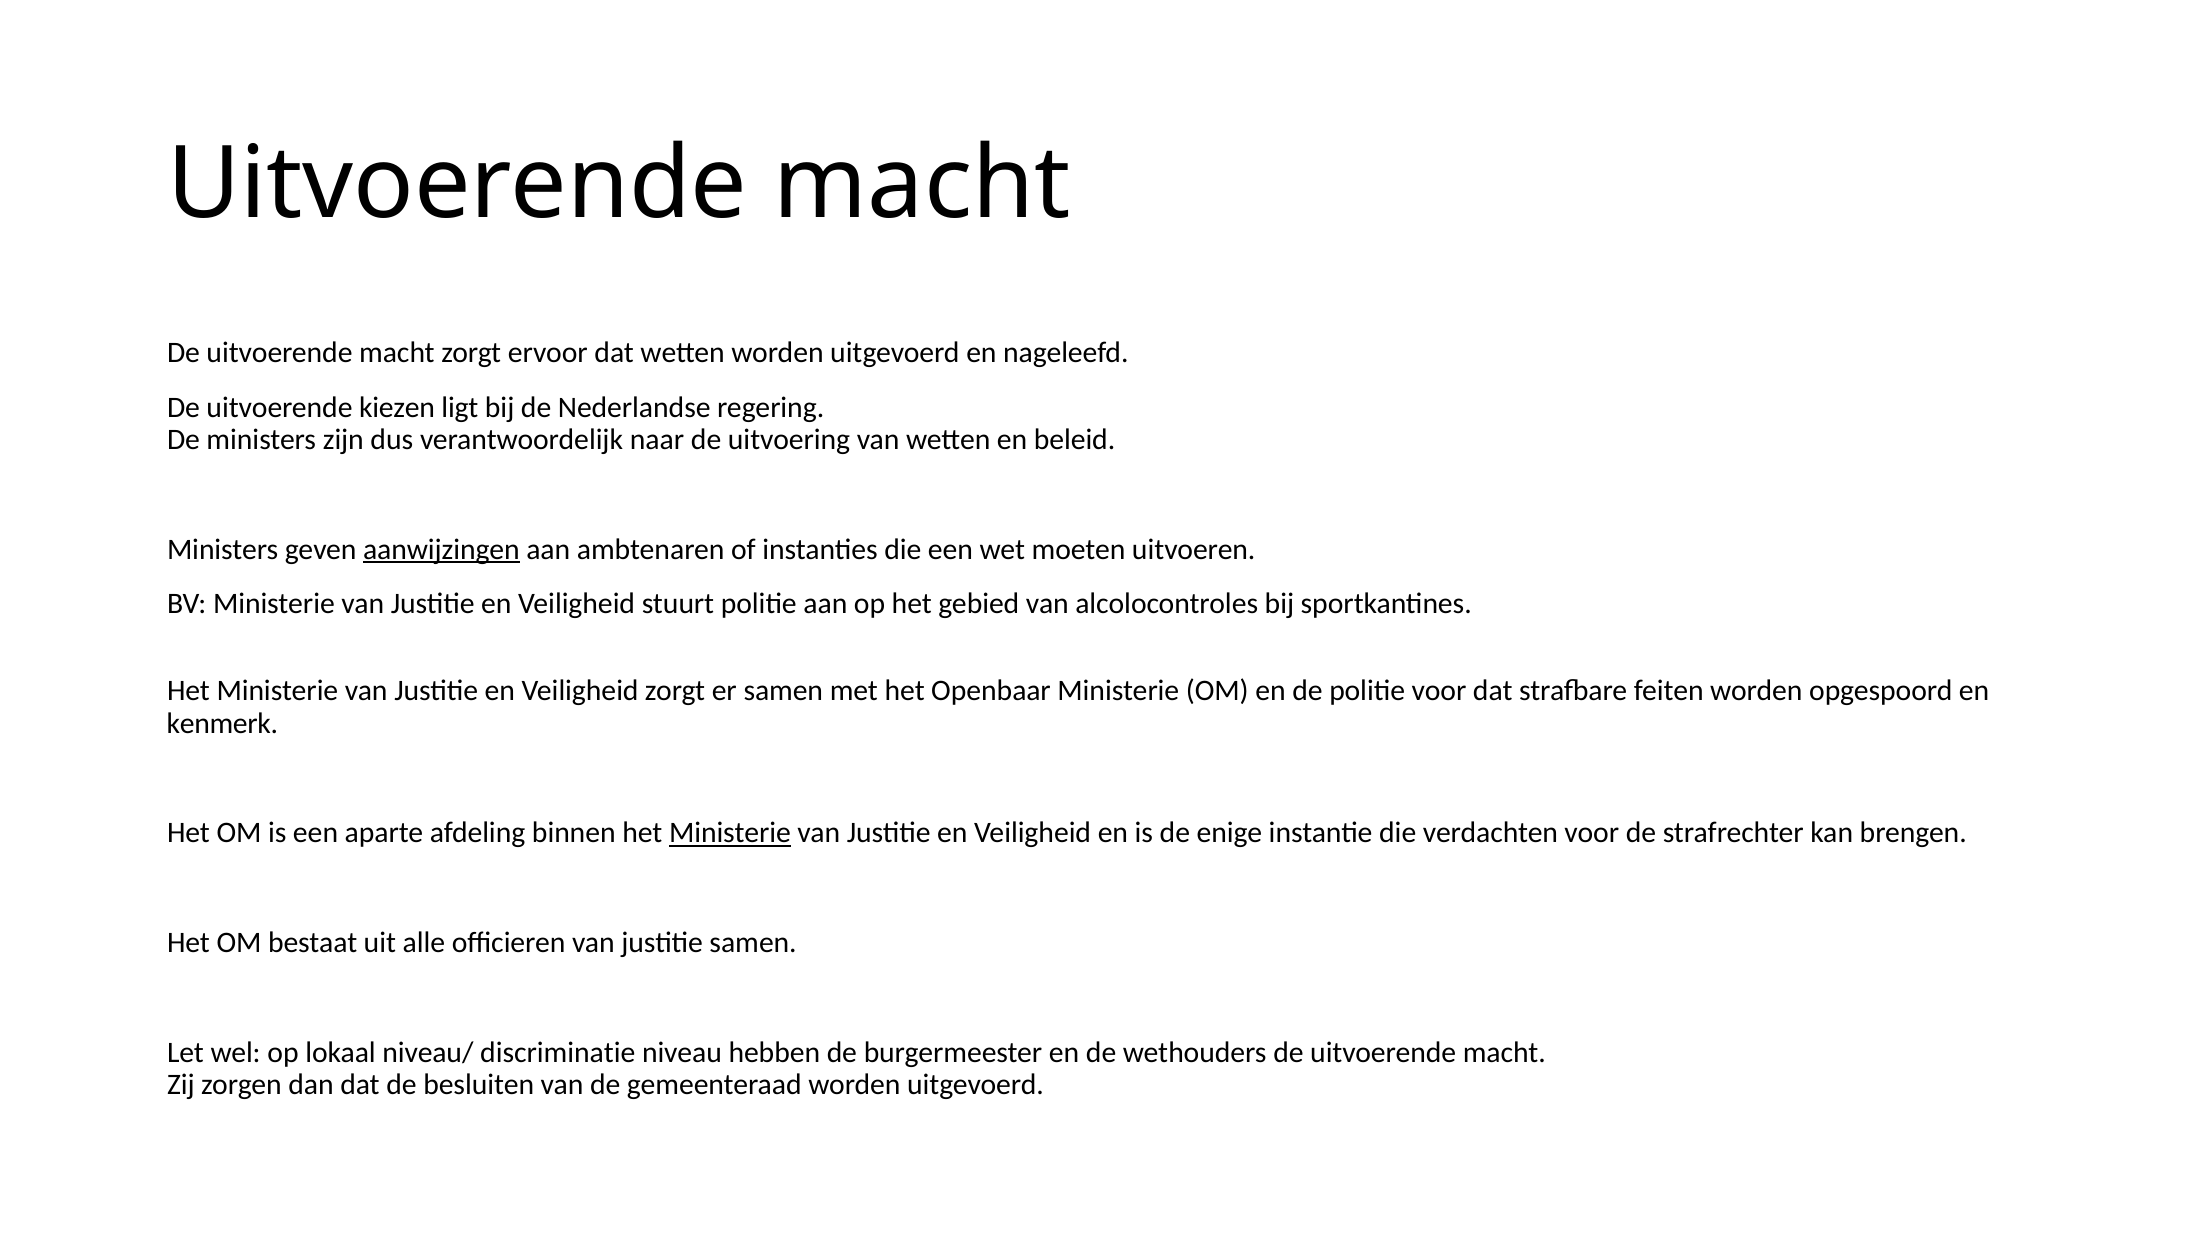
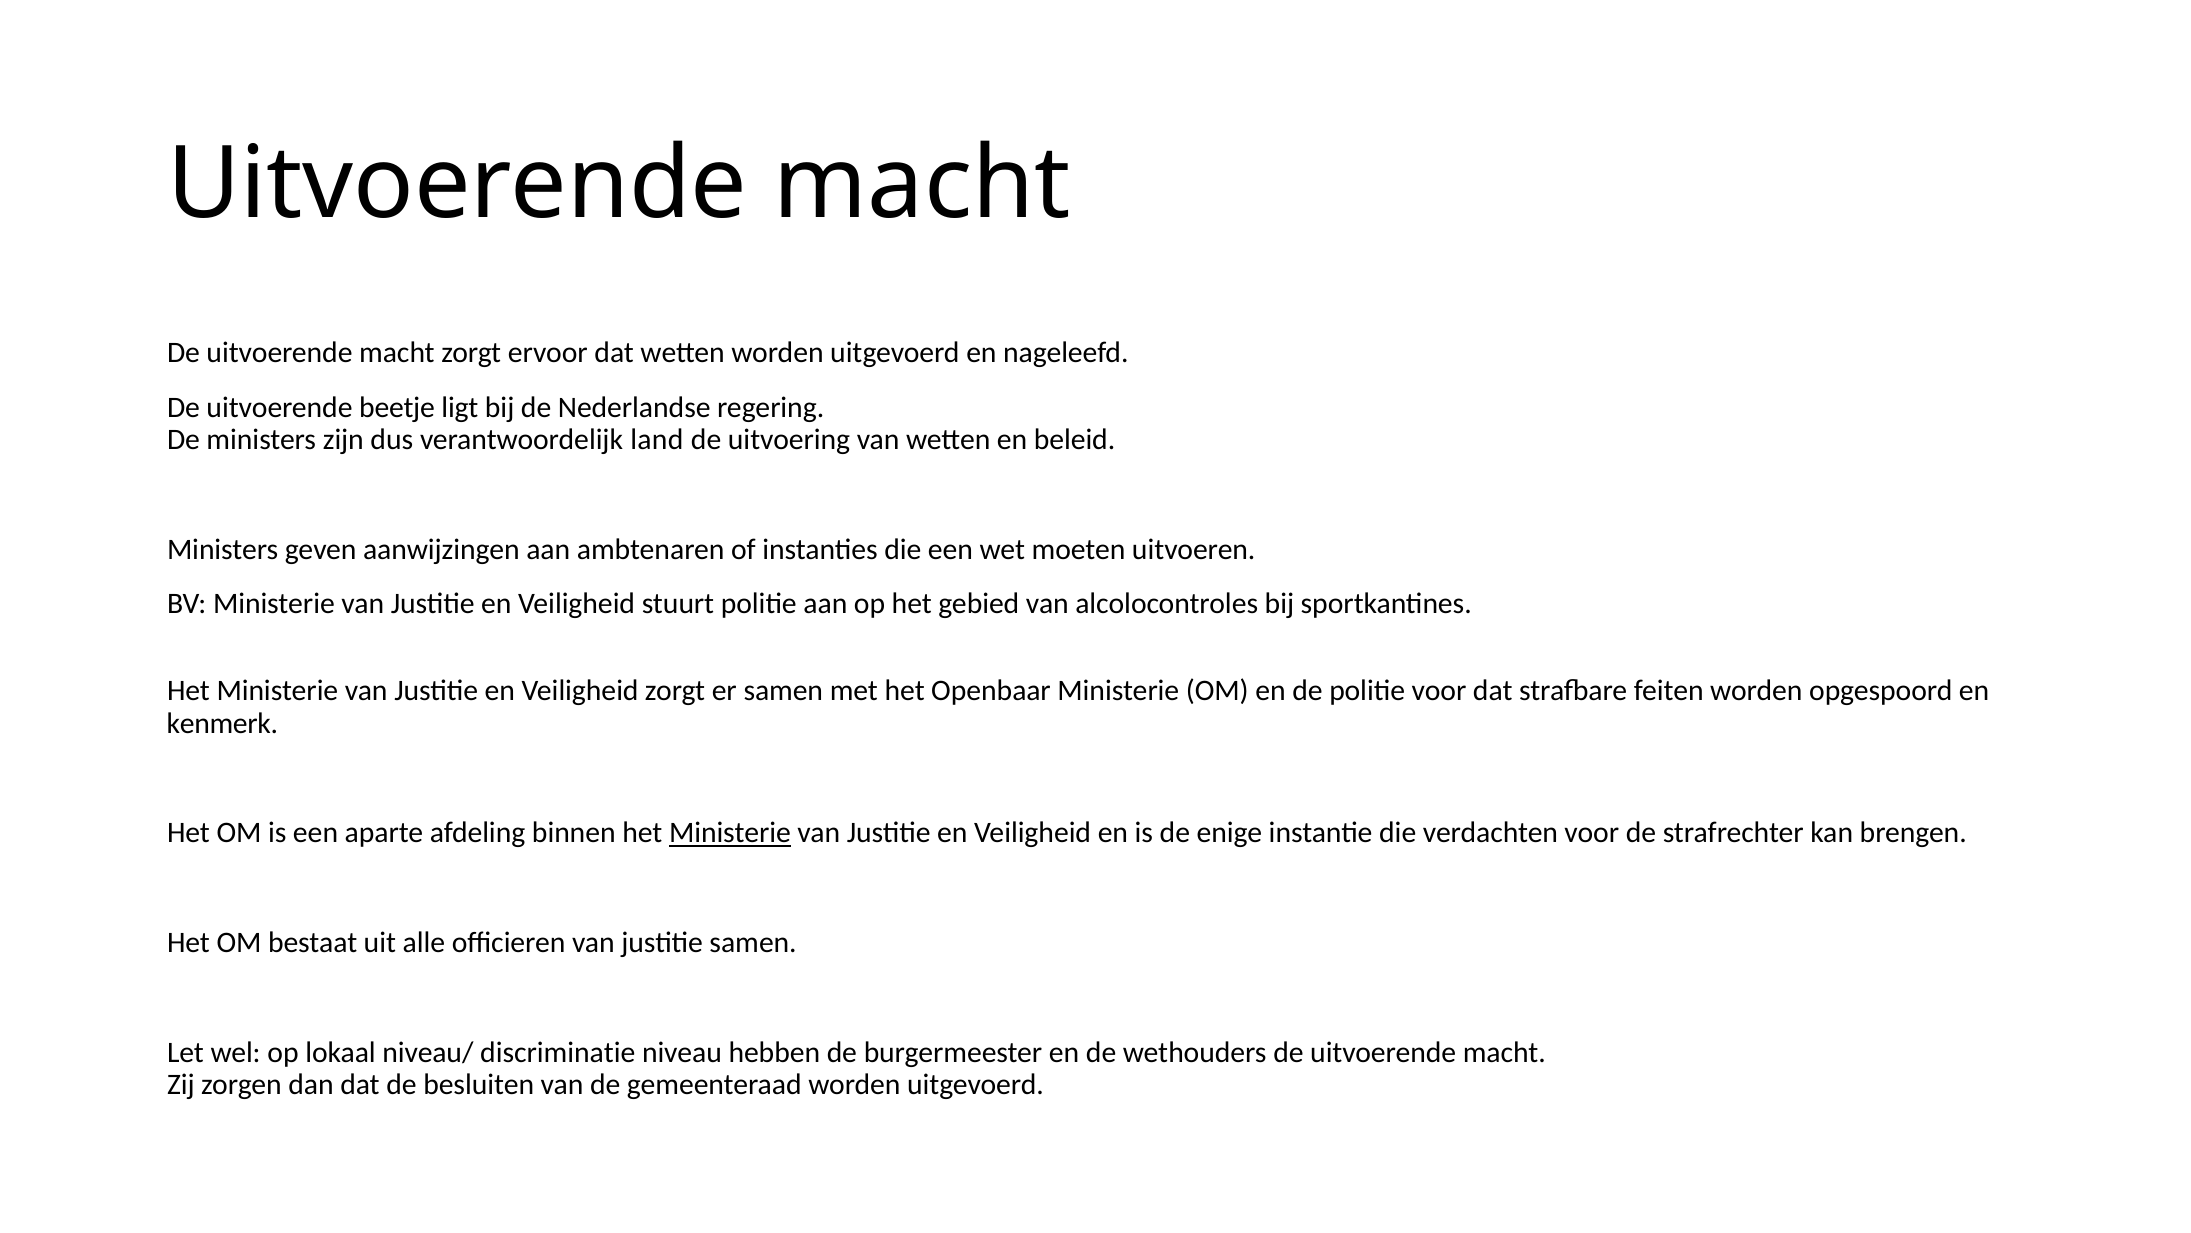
kiezen: kiezen -> beetje (397, 407)
naar: naar -> land (657, 439)
aanwijzingen underline: present -> none (441, 549)
